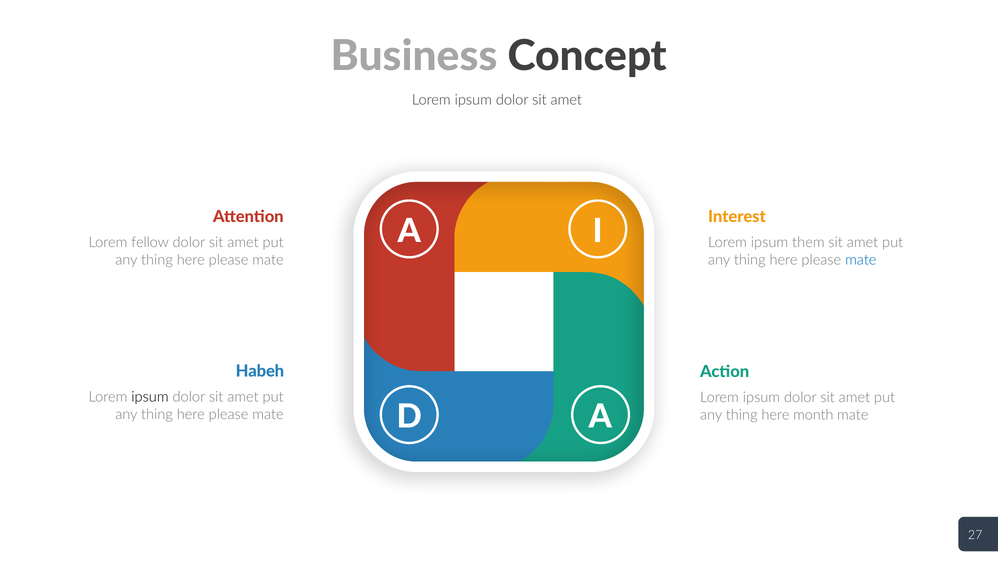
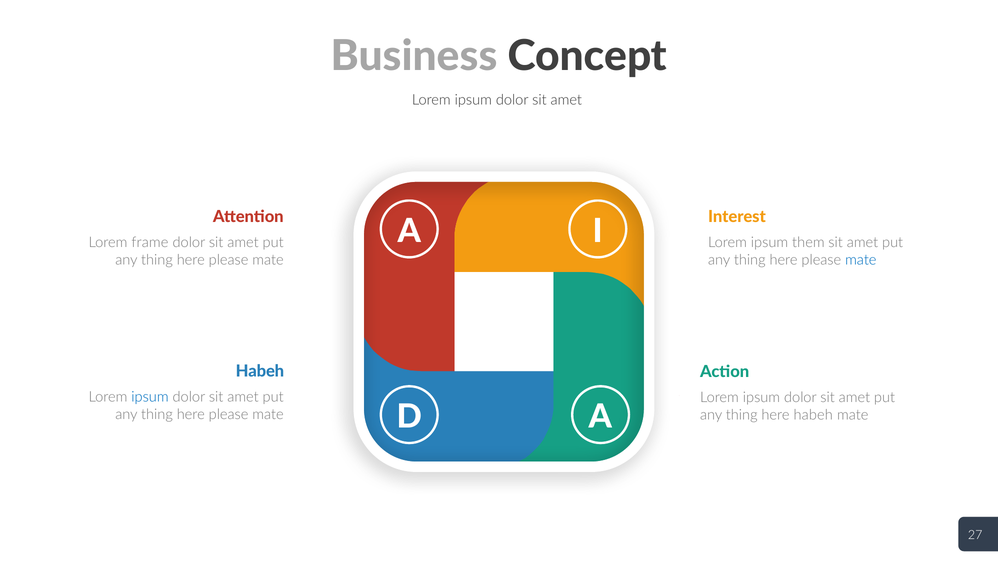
fellow: fellow -> frame (150, 243)
ipsum colour: black -> blue (150, 397)
here month: month -> habeh (813, 415)
